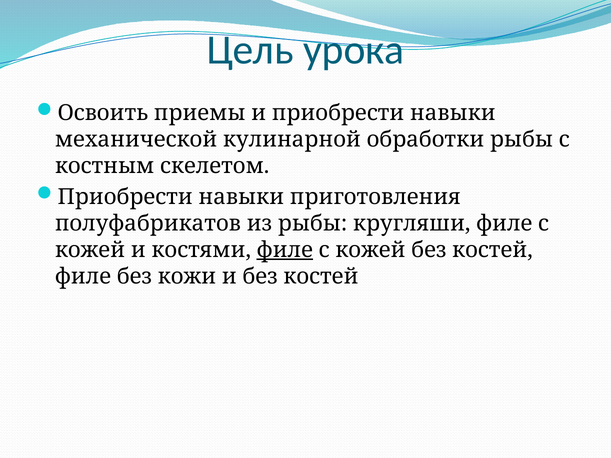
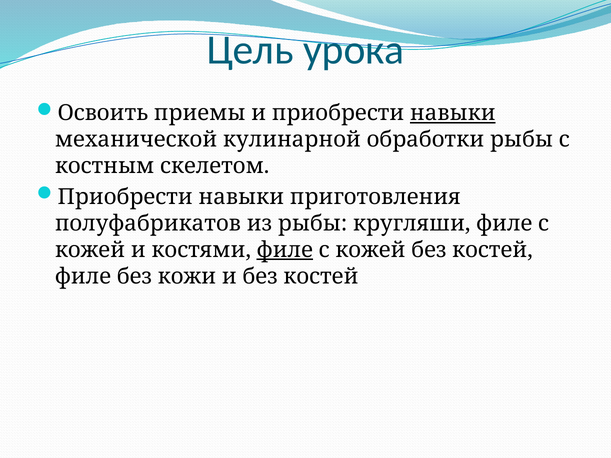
навыки underline: none -> present (453, 113)
